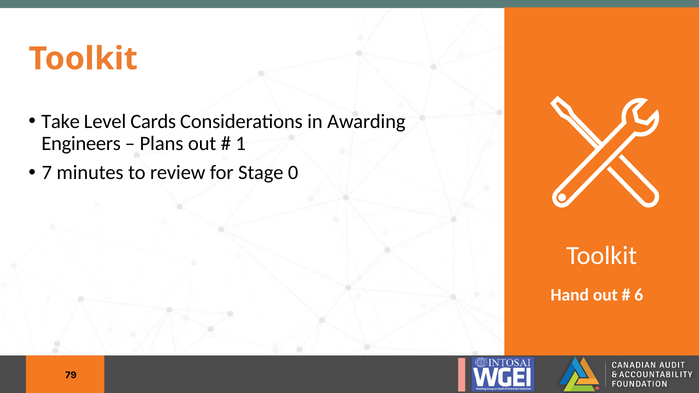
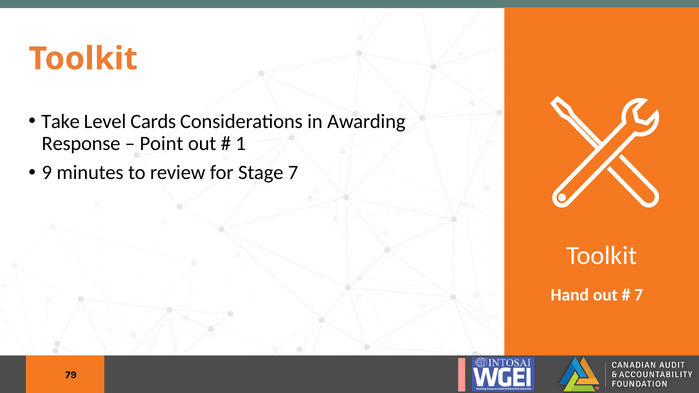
Engineers: Engineers -> Response (81, 143)
Plans: Plans -> Point (162, 143)
7: 7 -> 9 (47, 173)
Stage 0: 0 -> 7 (293, 173)
6: 6 -> 7 (639, 295)
